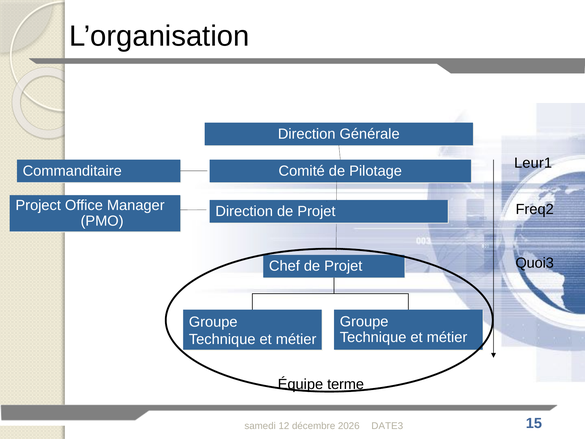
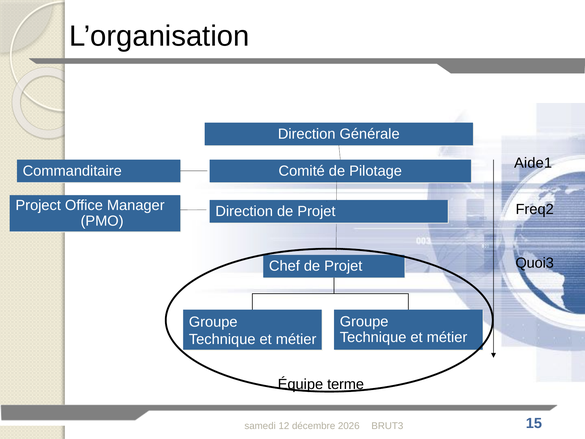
Leur1: Leur1 -> Aide1 (533, 163)
DATE3: DATE3 -> BRUT3 (387, 426)
